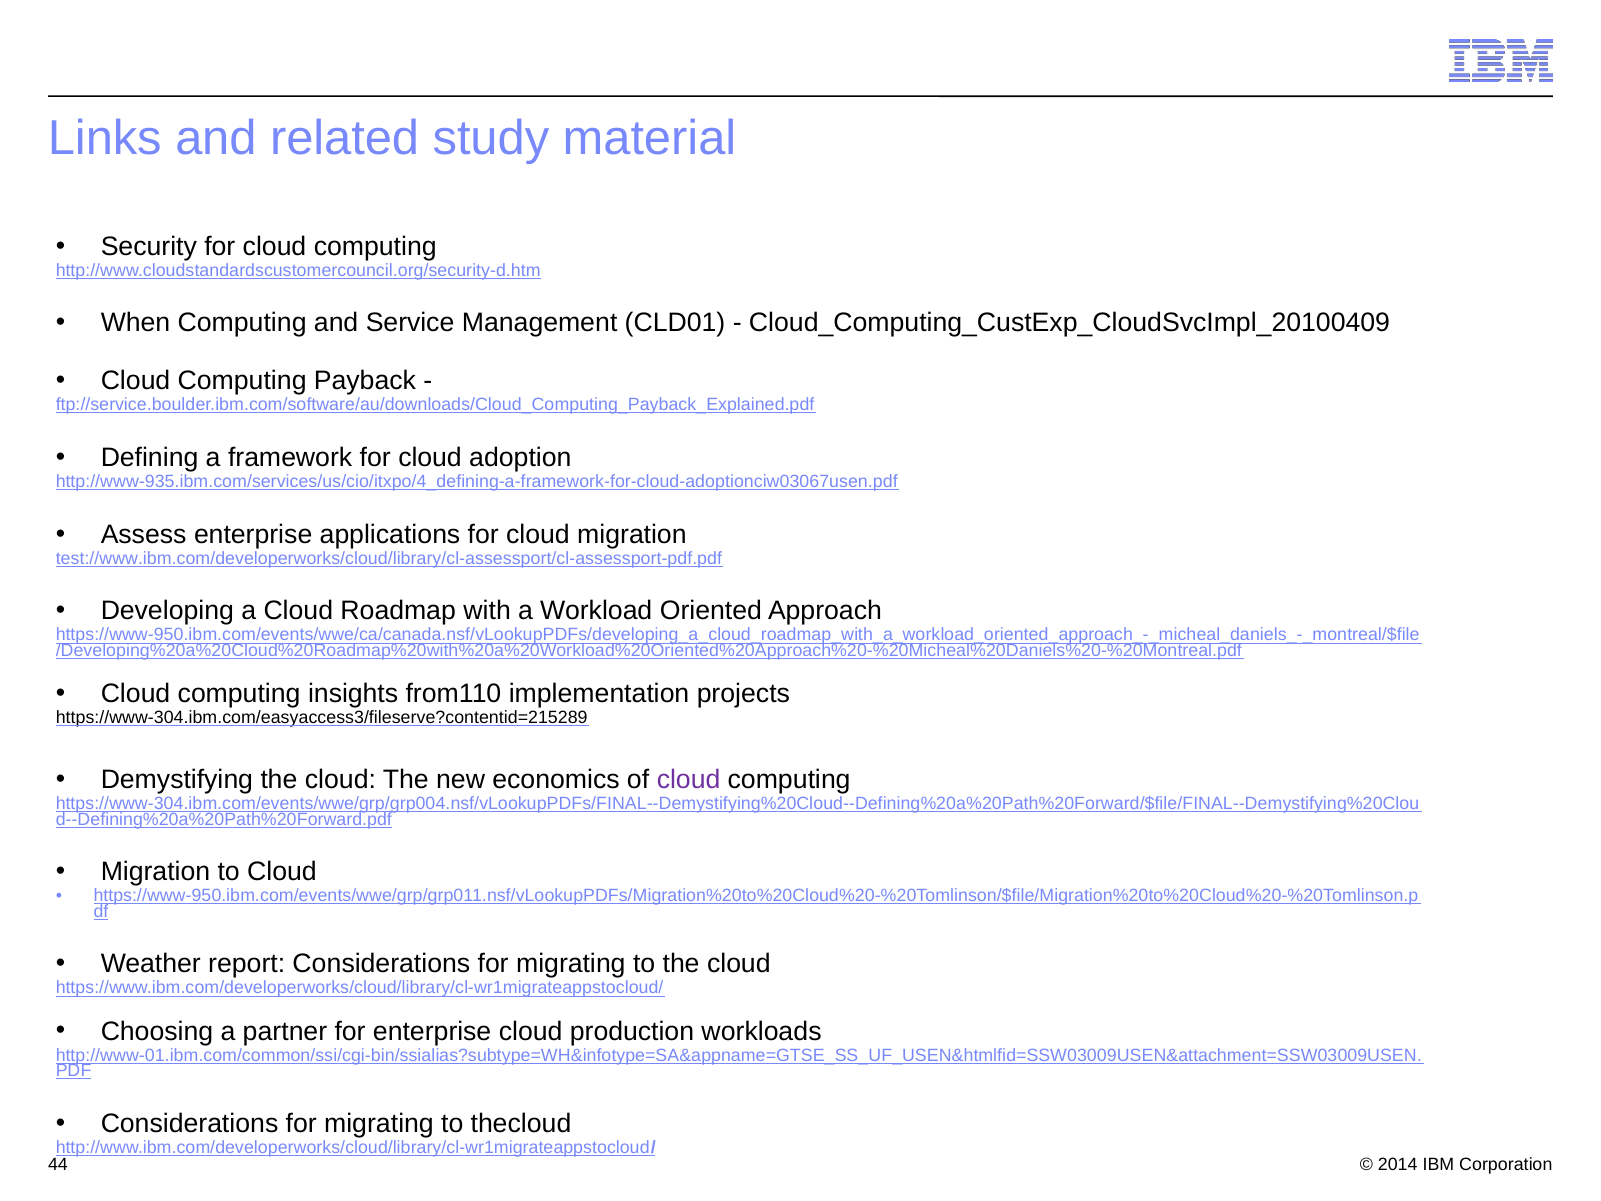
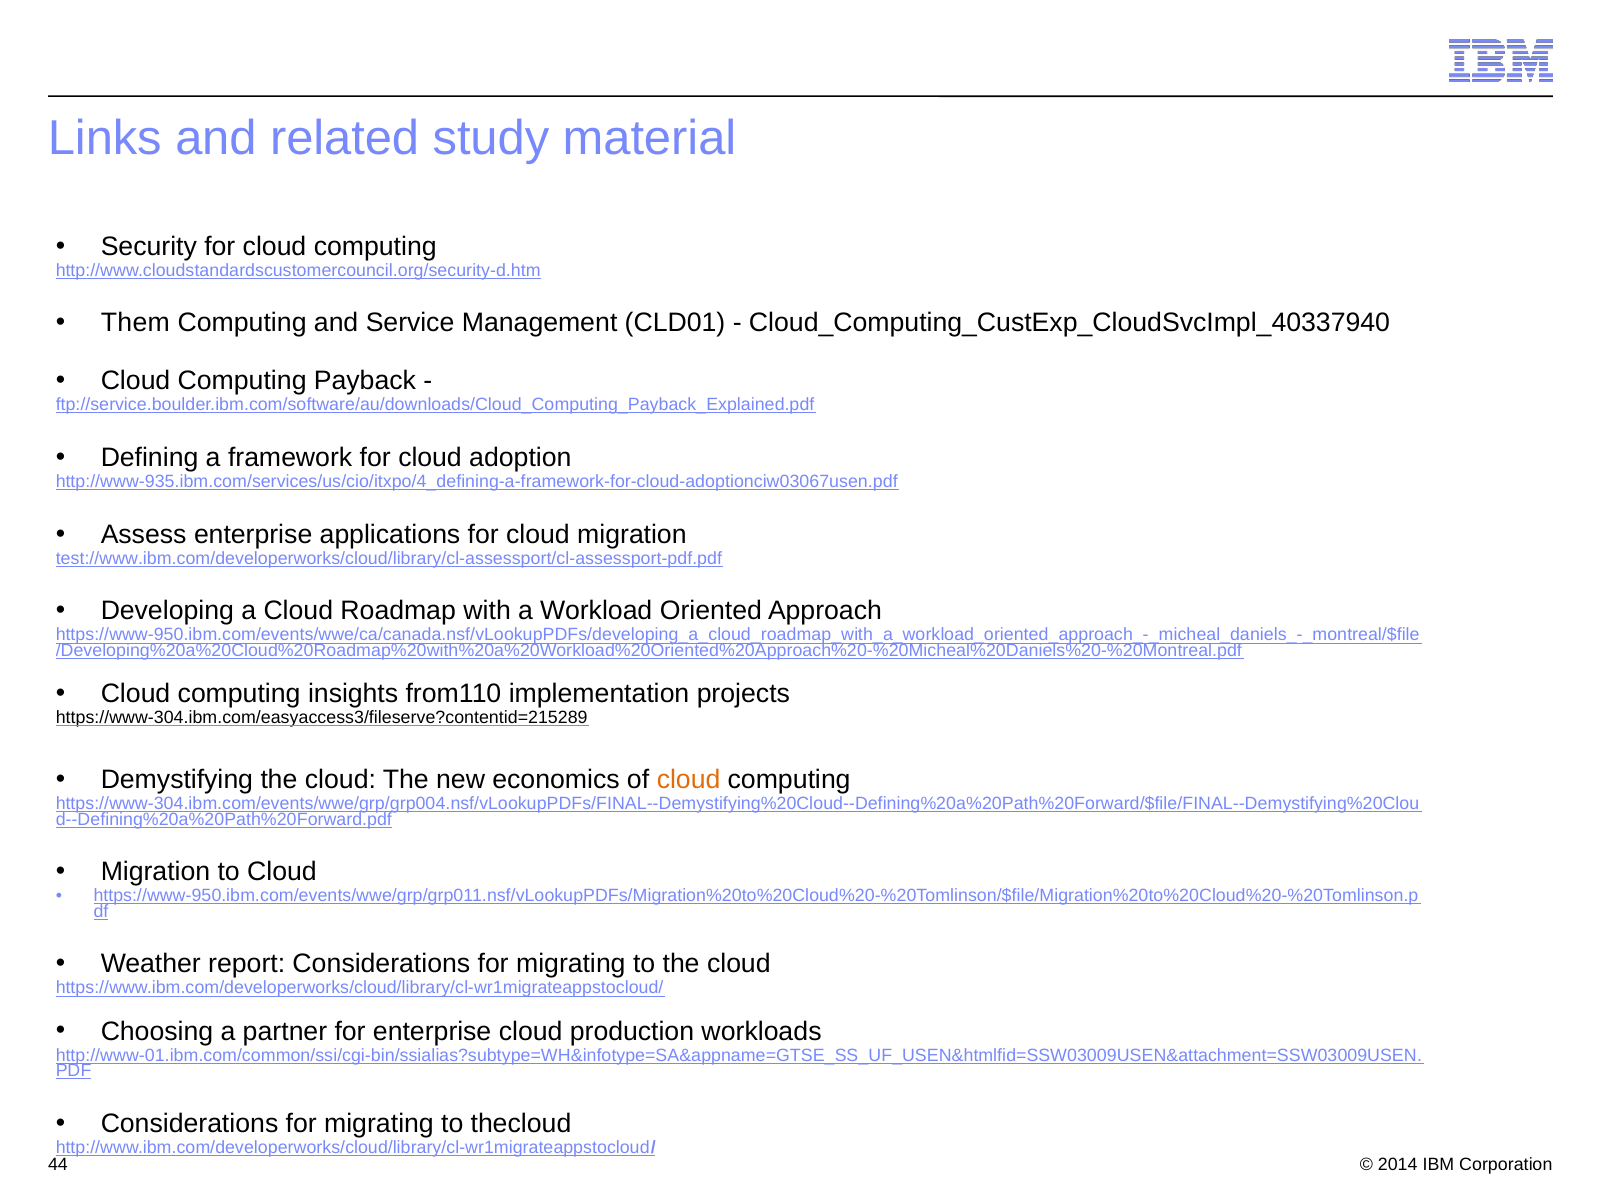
When: When -> Them (135, 323)
Cloud_Computing_CustExp_CloudSvcImpl_20100409: Cloud_Computing_CustExp_CloudSvcImpl_20100409 -> Cloud_Computing_CustExp_CloudSvcImpl_40337940 (1070, 323)
cloud colour: purple -> orange (689, 780)
